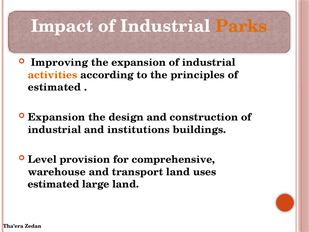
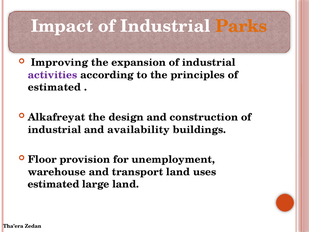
activities colour: orange -> purple (53, 75)
Expansion: Expansion -> Alkafreyat (57, 117)
institutions: institutions -> availability (139, 129)
Level: Level -> Floor (42, 159)
comprehensive: comprehensive -> unemployment (173, 159)
